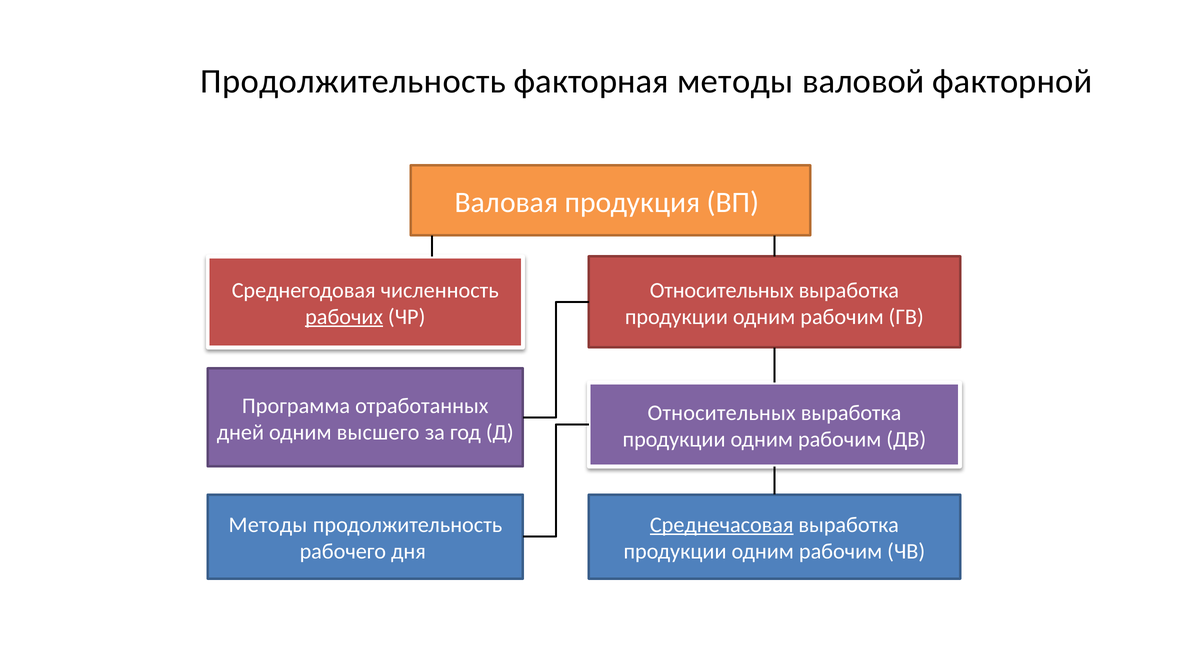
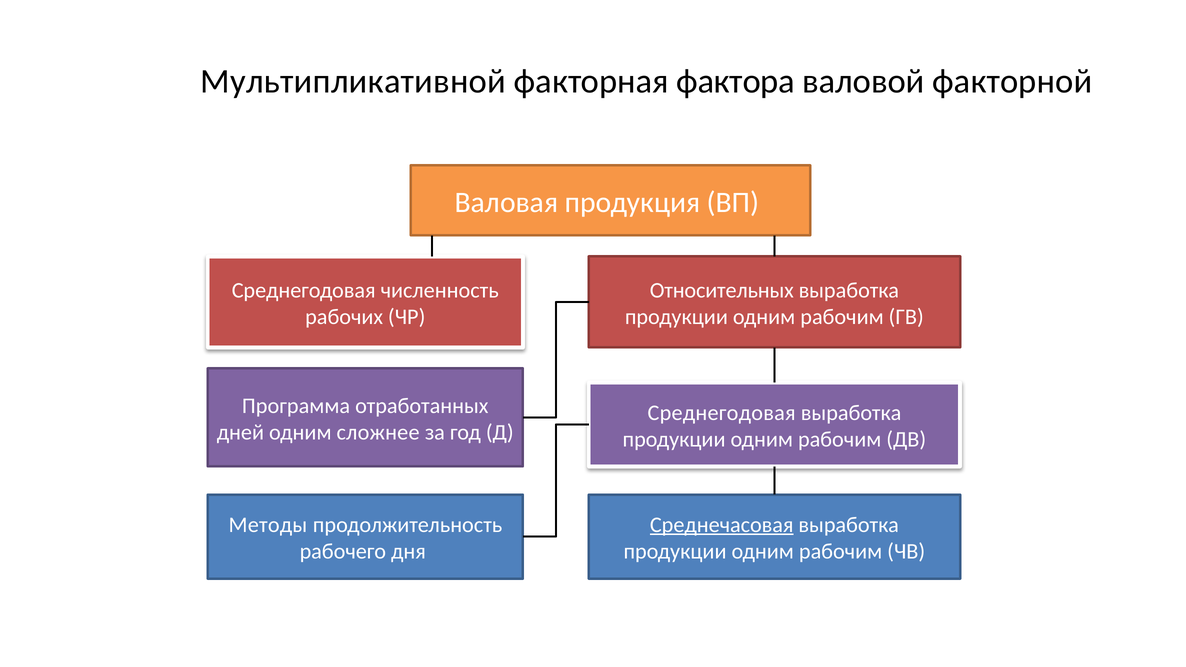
Продолжительность: Продолжительность -> Мультипликативной (353, 81)
факторная методы: методы -> фактора (736, 81)
рабочих underline: present -> none (344, 317)
Относительных: Относительных -> Среднегодовая (722, 413)
высшего: высшего -> сложнее (378, 432)
